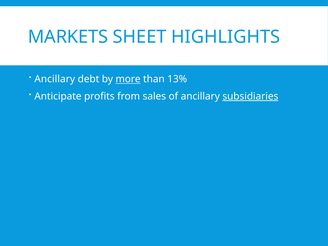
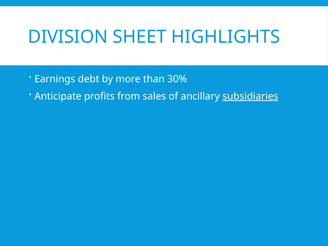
MARKETS: MARKETS -> DIVISION (68, 37)
Ancillary: Ancillary -> Earnings (55, 79)
more underline: present -> none (128, 79)
13%: 13% -> 30% (177, 79)
